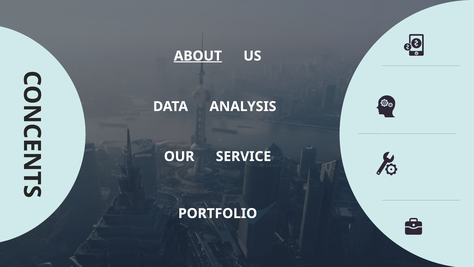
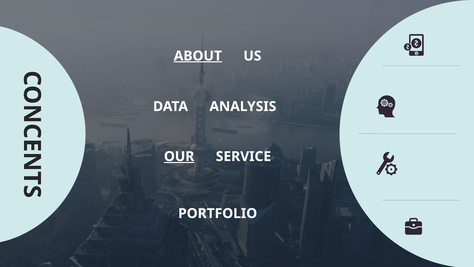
OUR underline: none -> present (179, 156)
